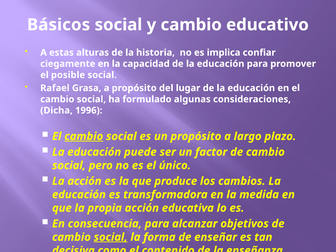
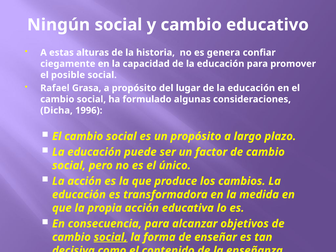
Básicos: Básicos -> Ningún (59, 25)
implica: implica -> genera (224, 53)
cambio underline: present -> none (84, 136)
